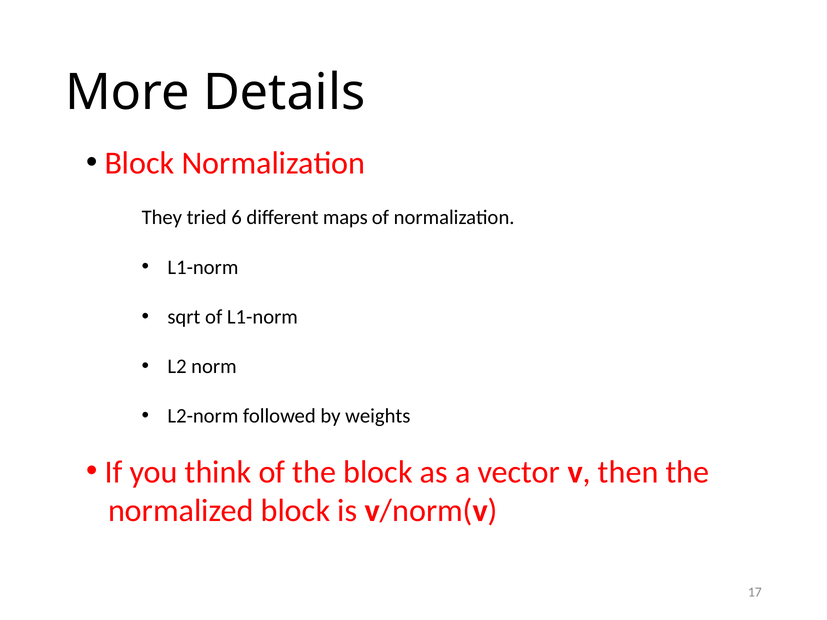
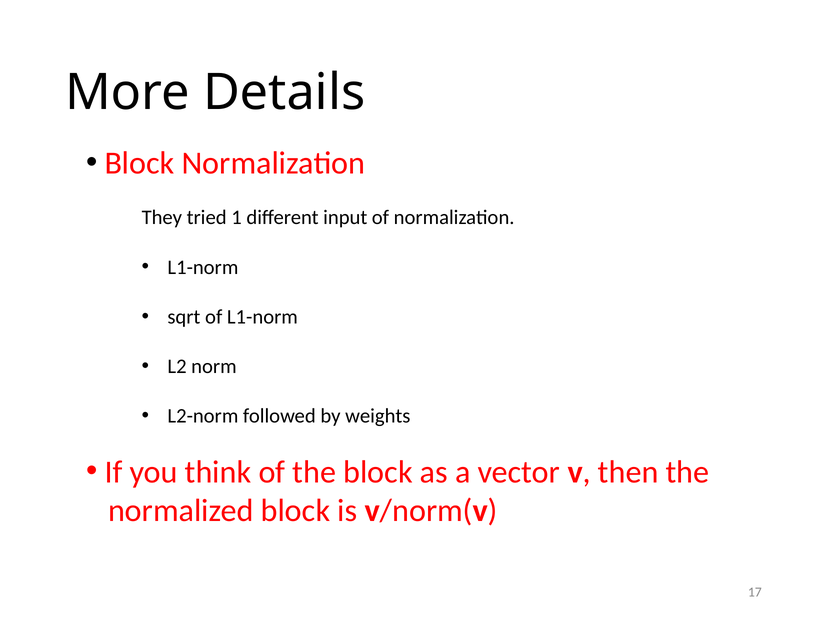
6: 6 -> 1 (237, 218)
maps: maps -> input (345, 218)
